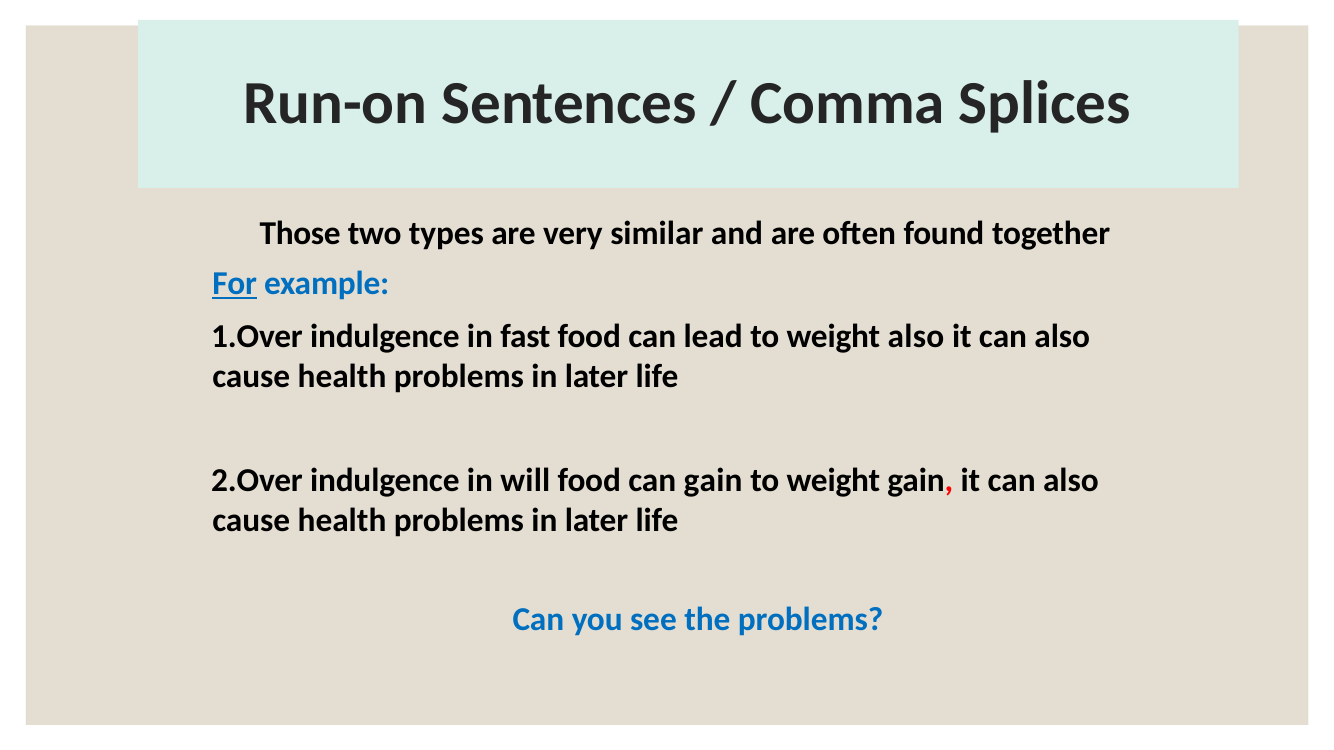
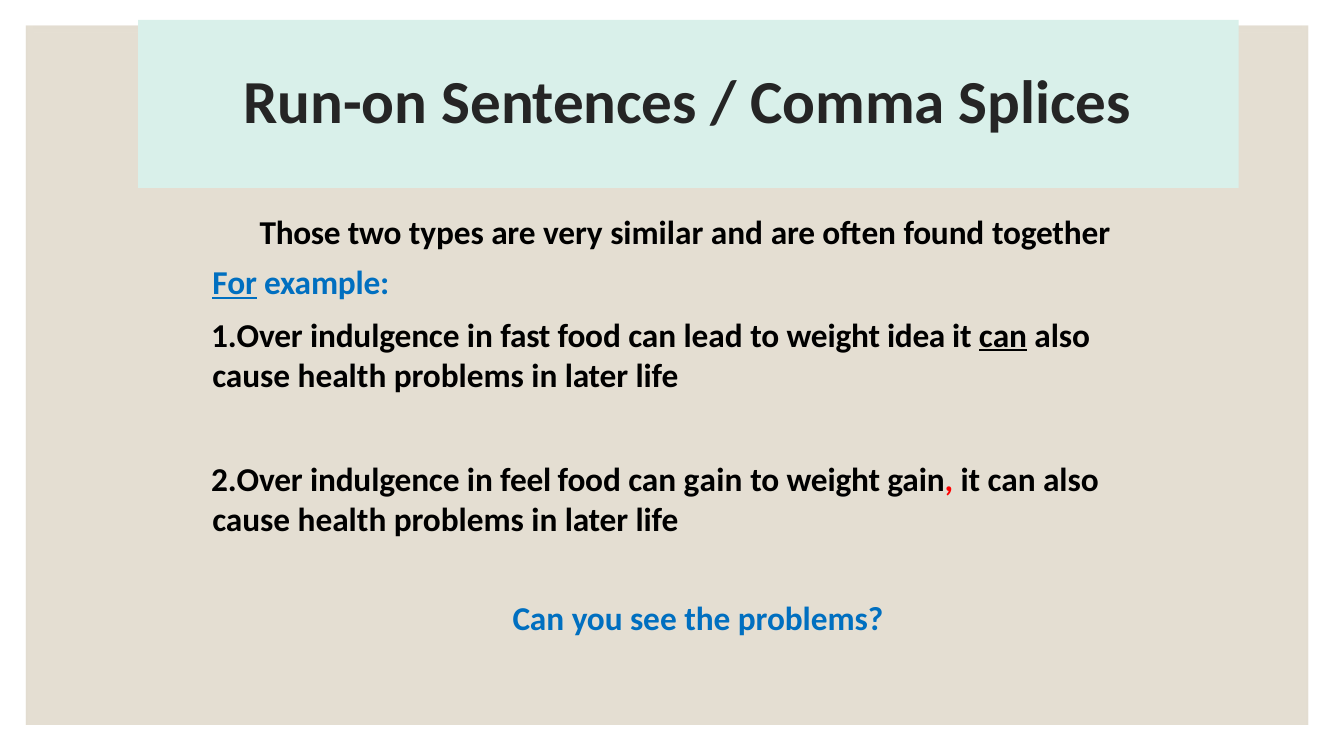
weight also: also -> idea (916, 336)
can underline: none -> present (1003, 336)
will: will -> feel (526, 481)
